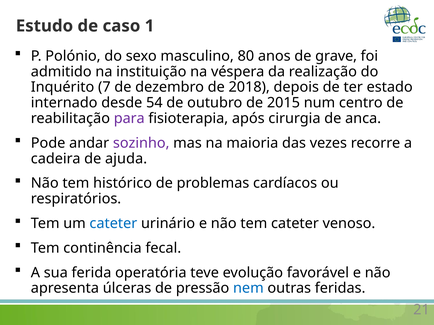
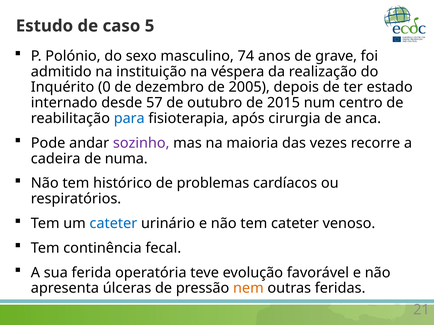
1: 1 -> 5 (150, 26)
80: 80 -> 74 (246, 56)
7: 7 -> 0 (104, 87)
2018: 2018 -> 2005 (249, 87)
54: 54 -> 57 (154, 103)
para colour: purple -> blue (129, 119)
ajuda: ajuda -> numa (126, 159)
nem colour: blue -> orange (248, 289)
